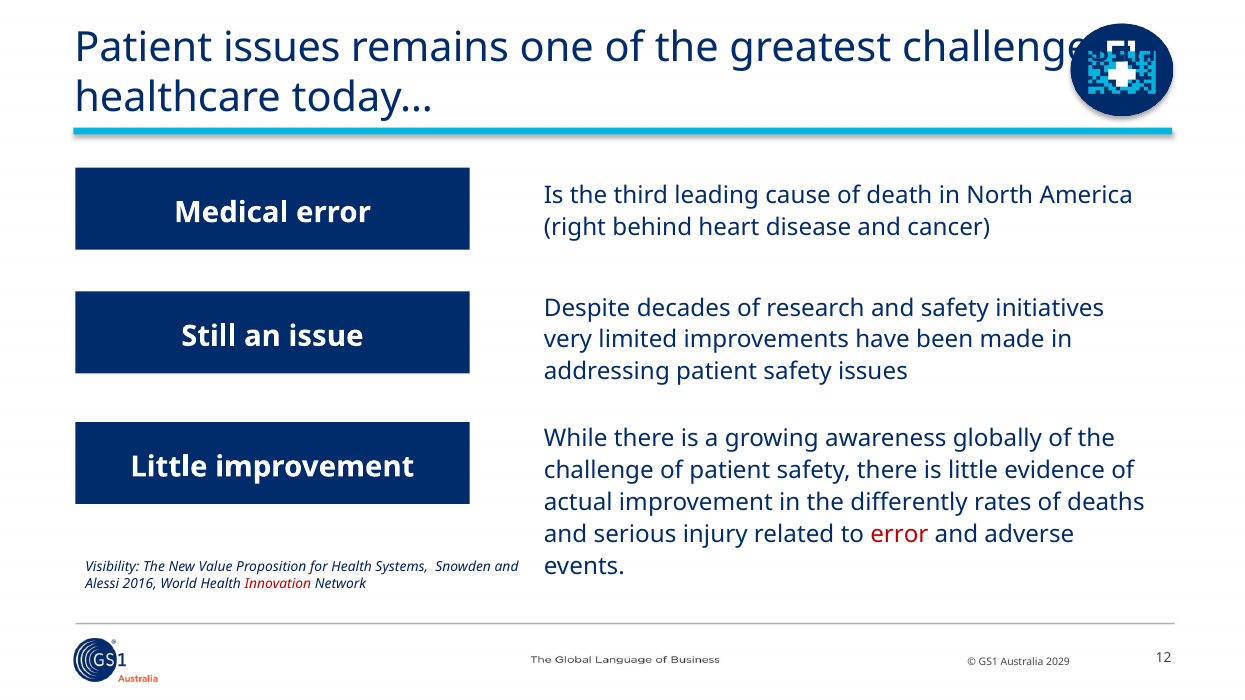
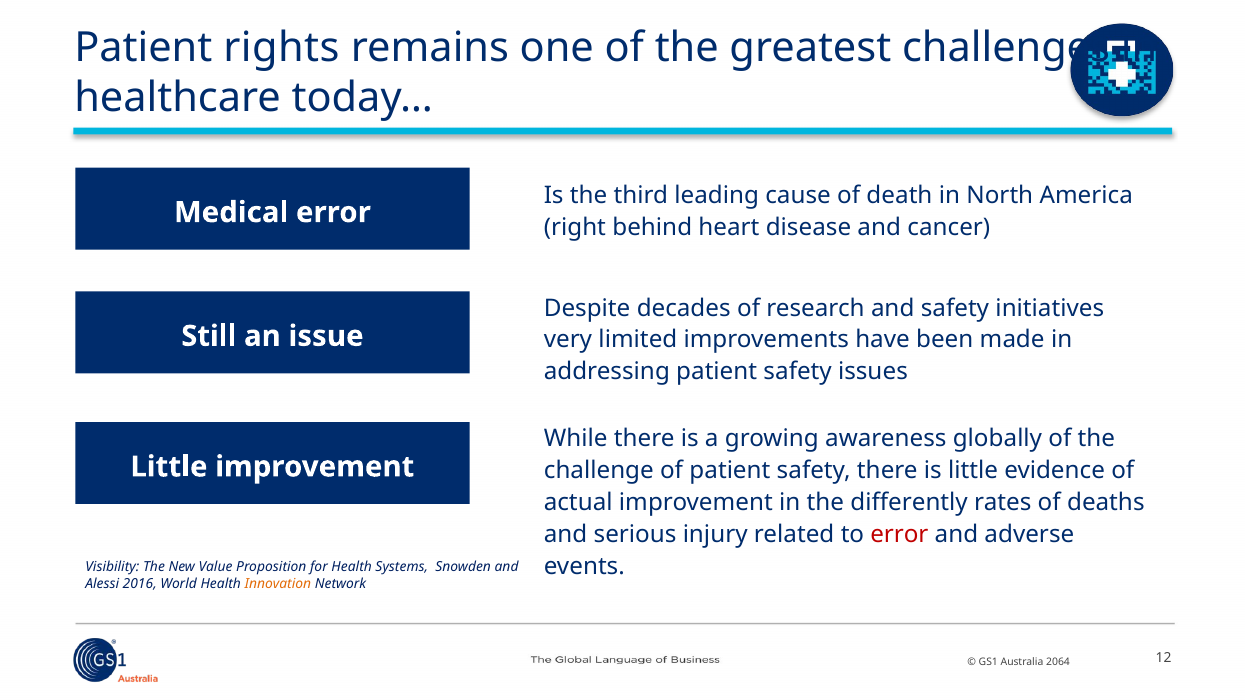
Patient issues: issues -> rights (281, 48)
Innovation colour: red -> orange (278, 584)
2029: 2029 -> 2064 (1058, 662)
